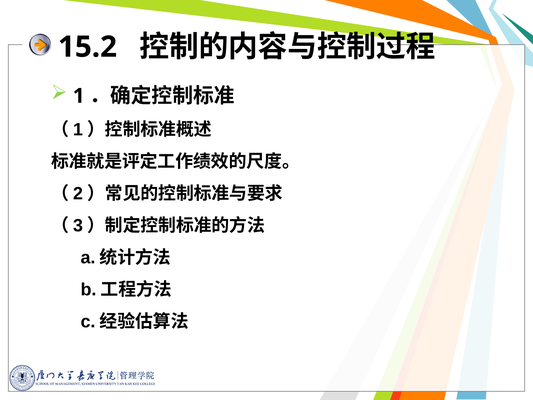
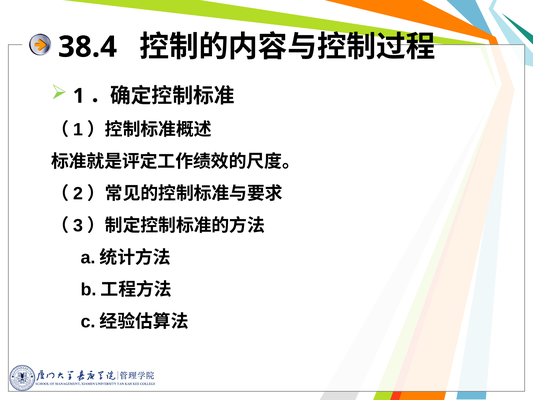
15.2: 15.2 -> 38.4 (87, 47)
